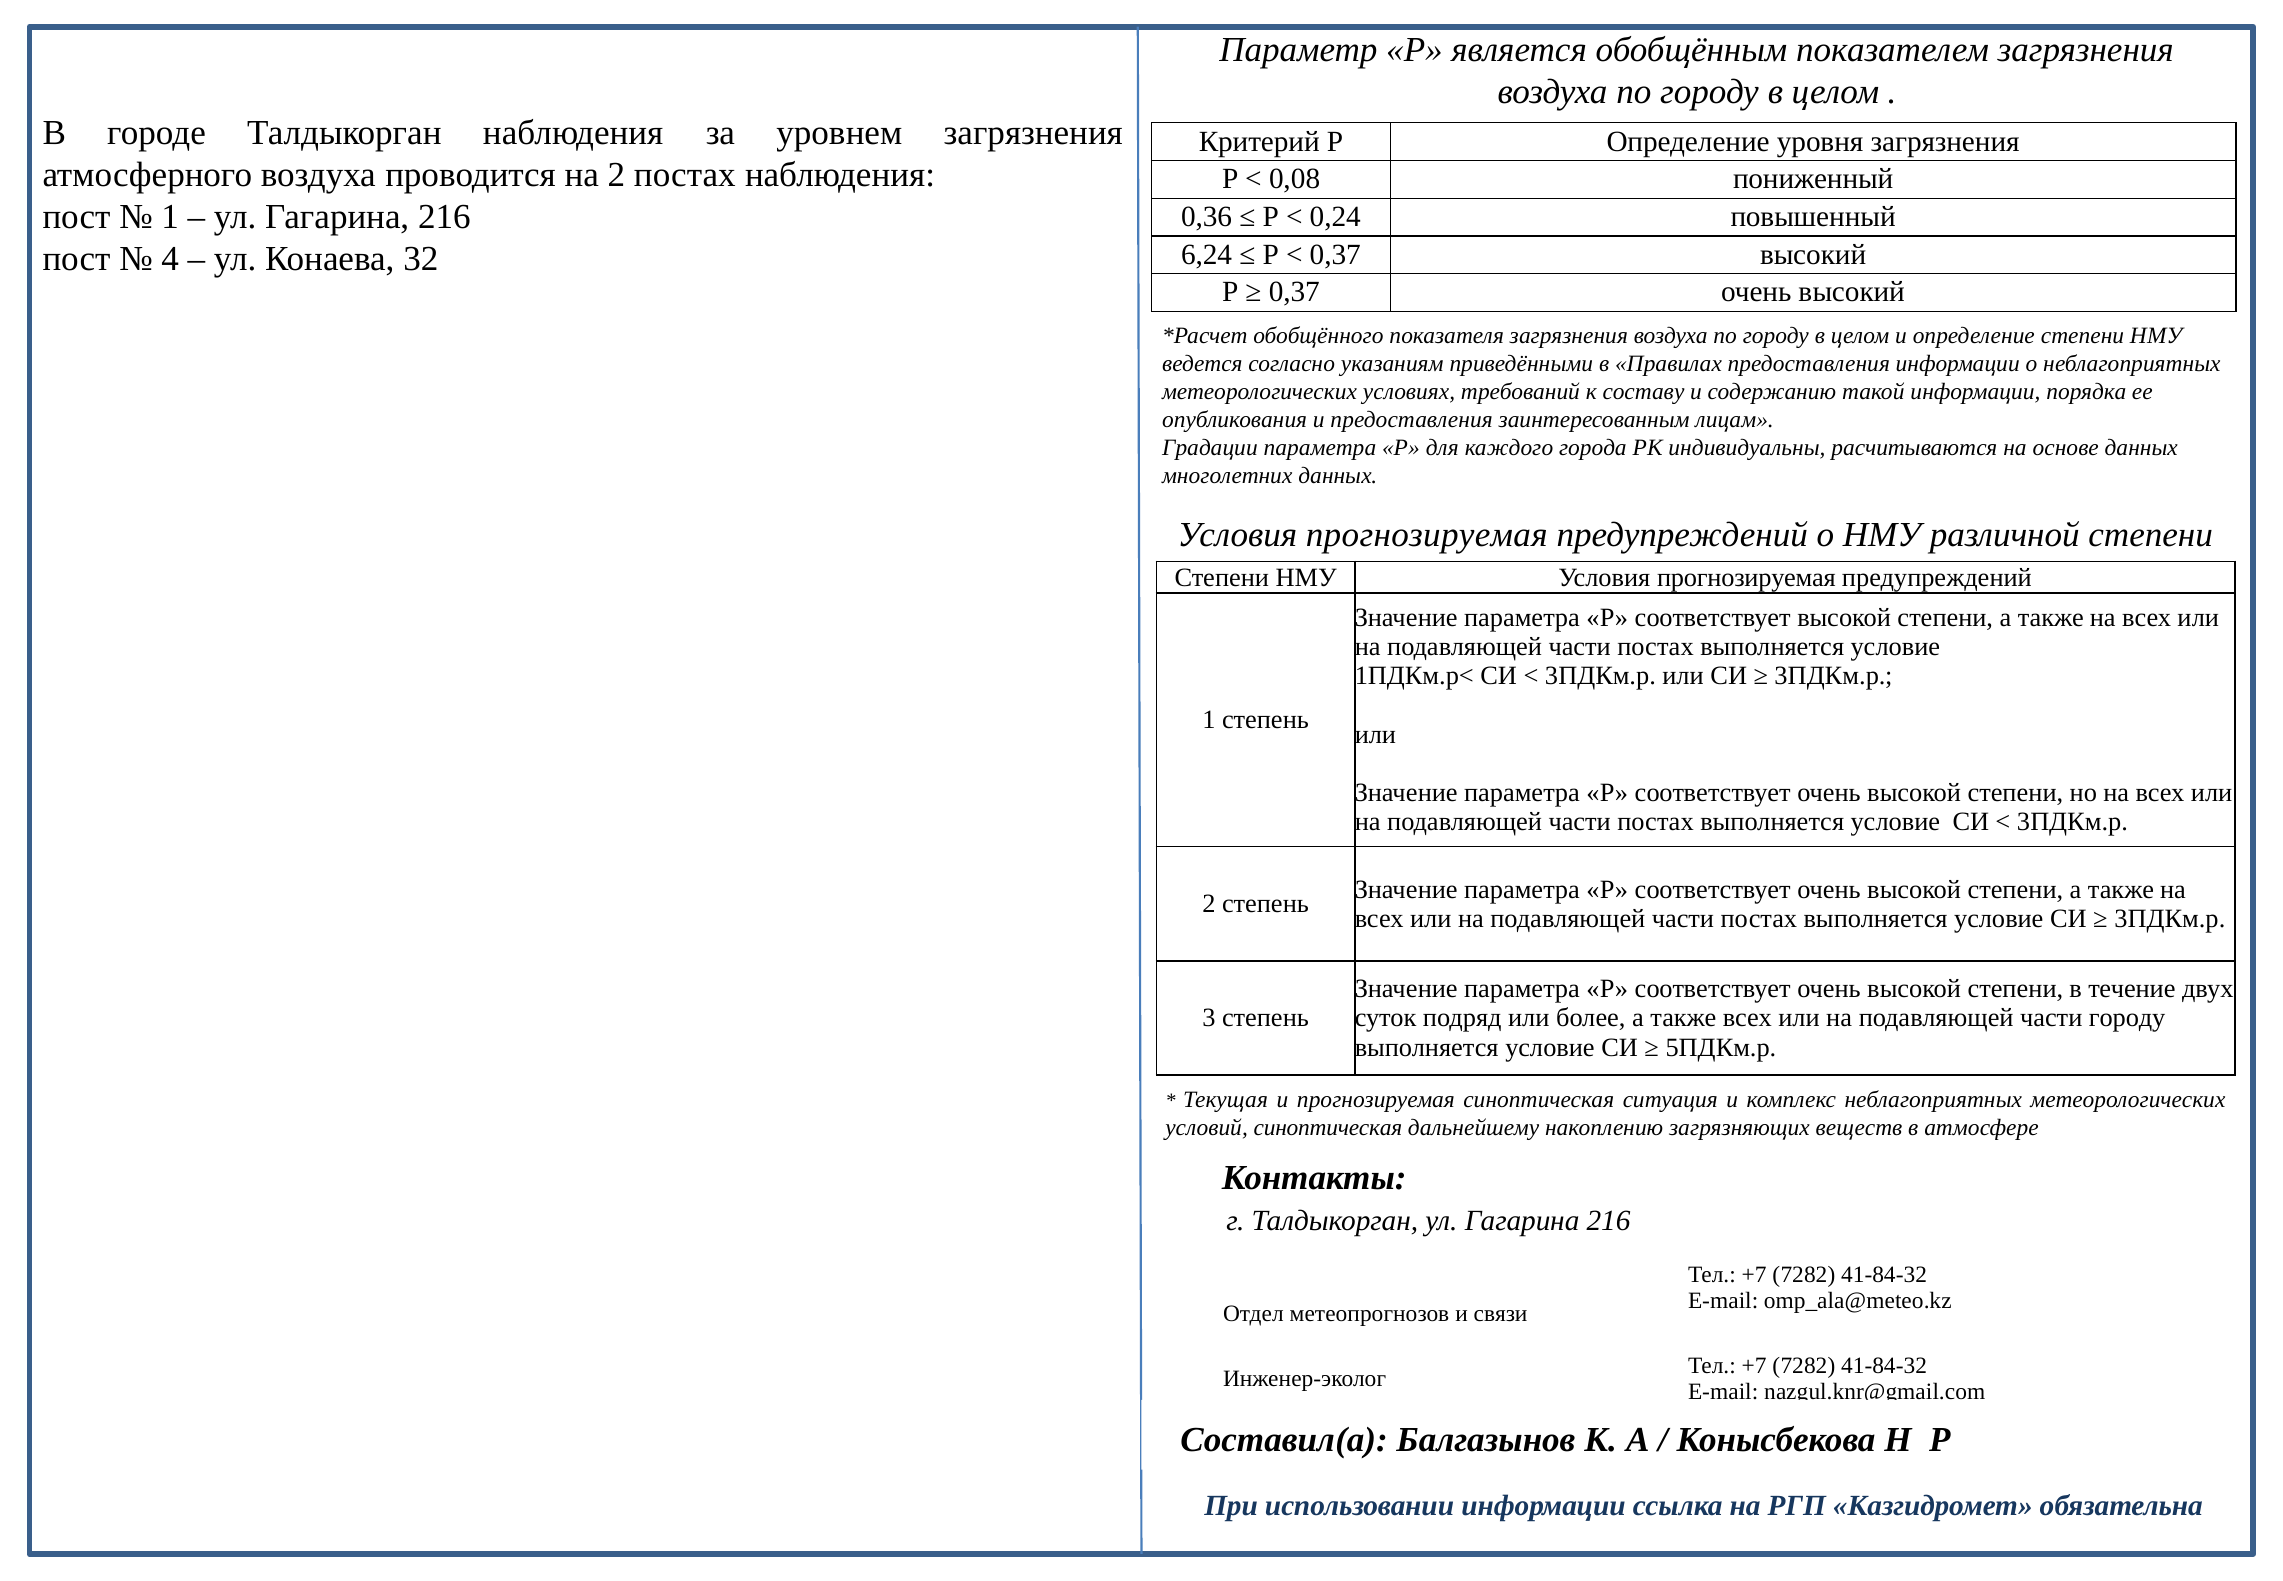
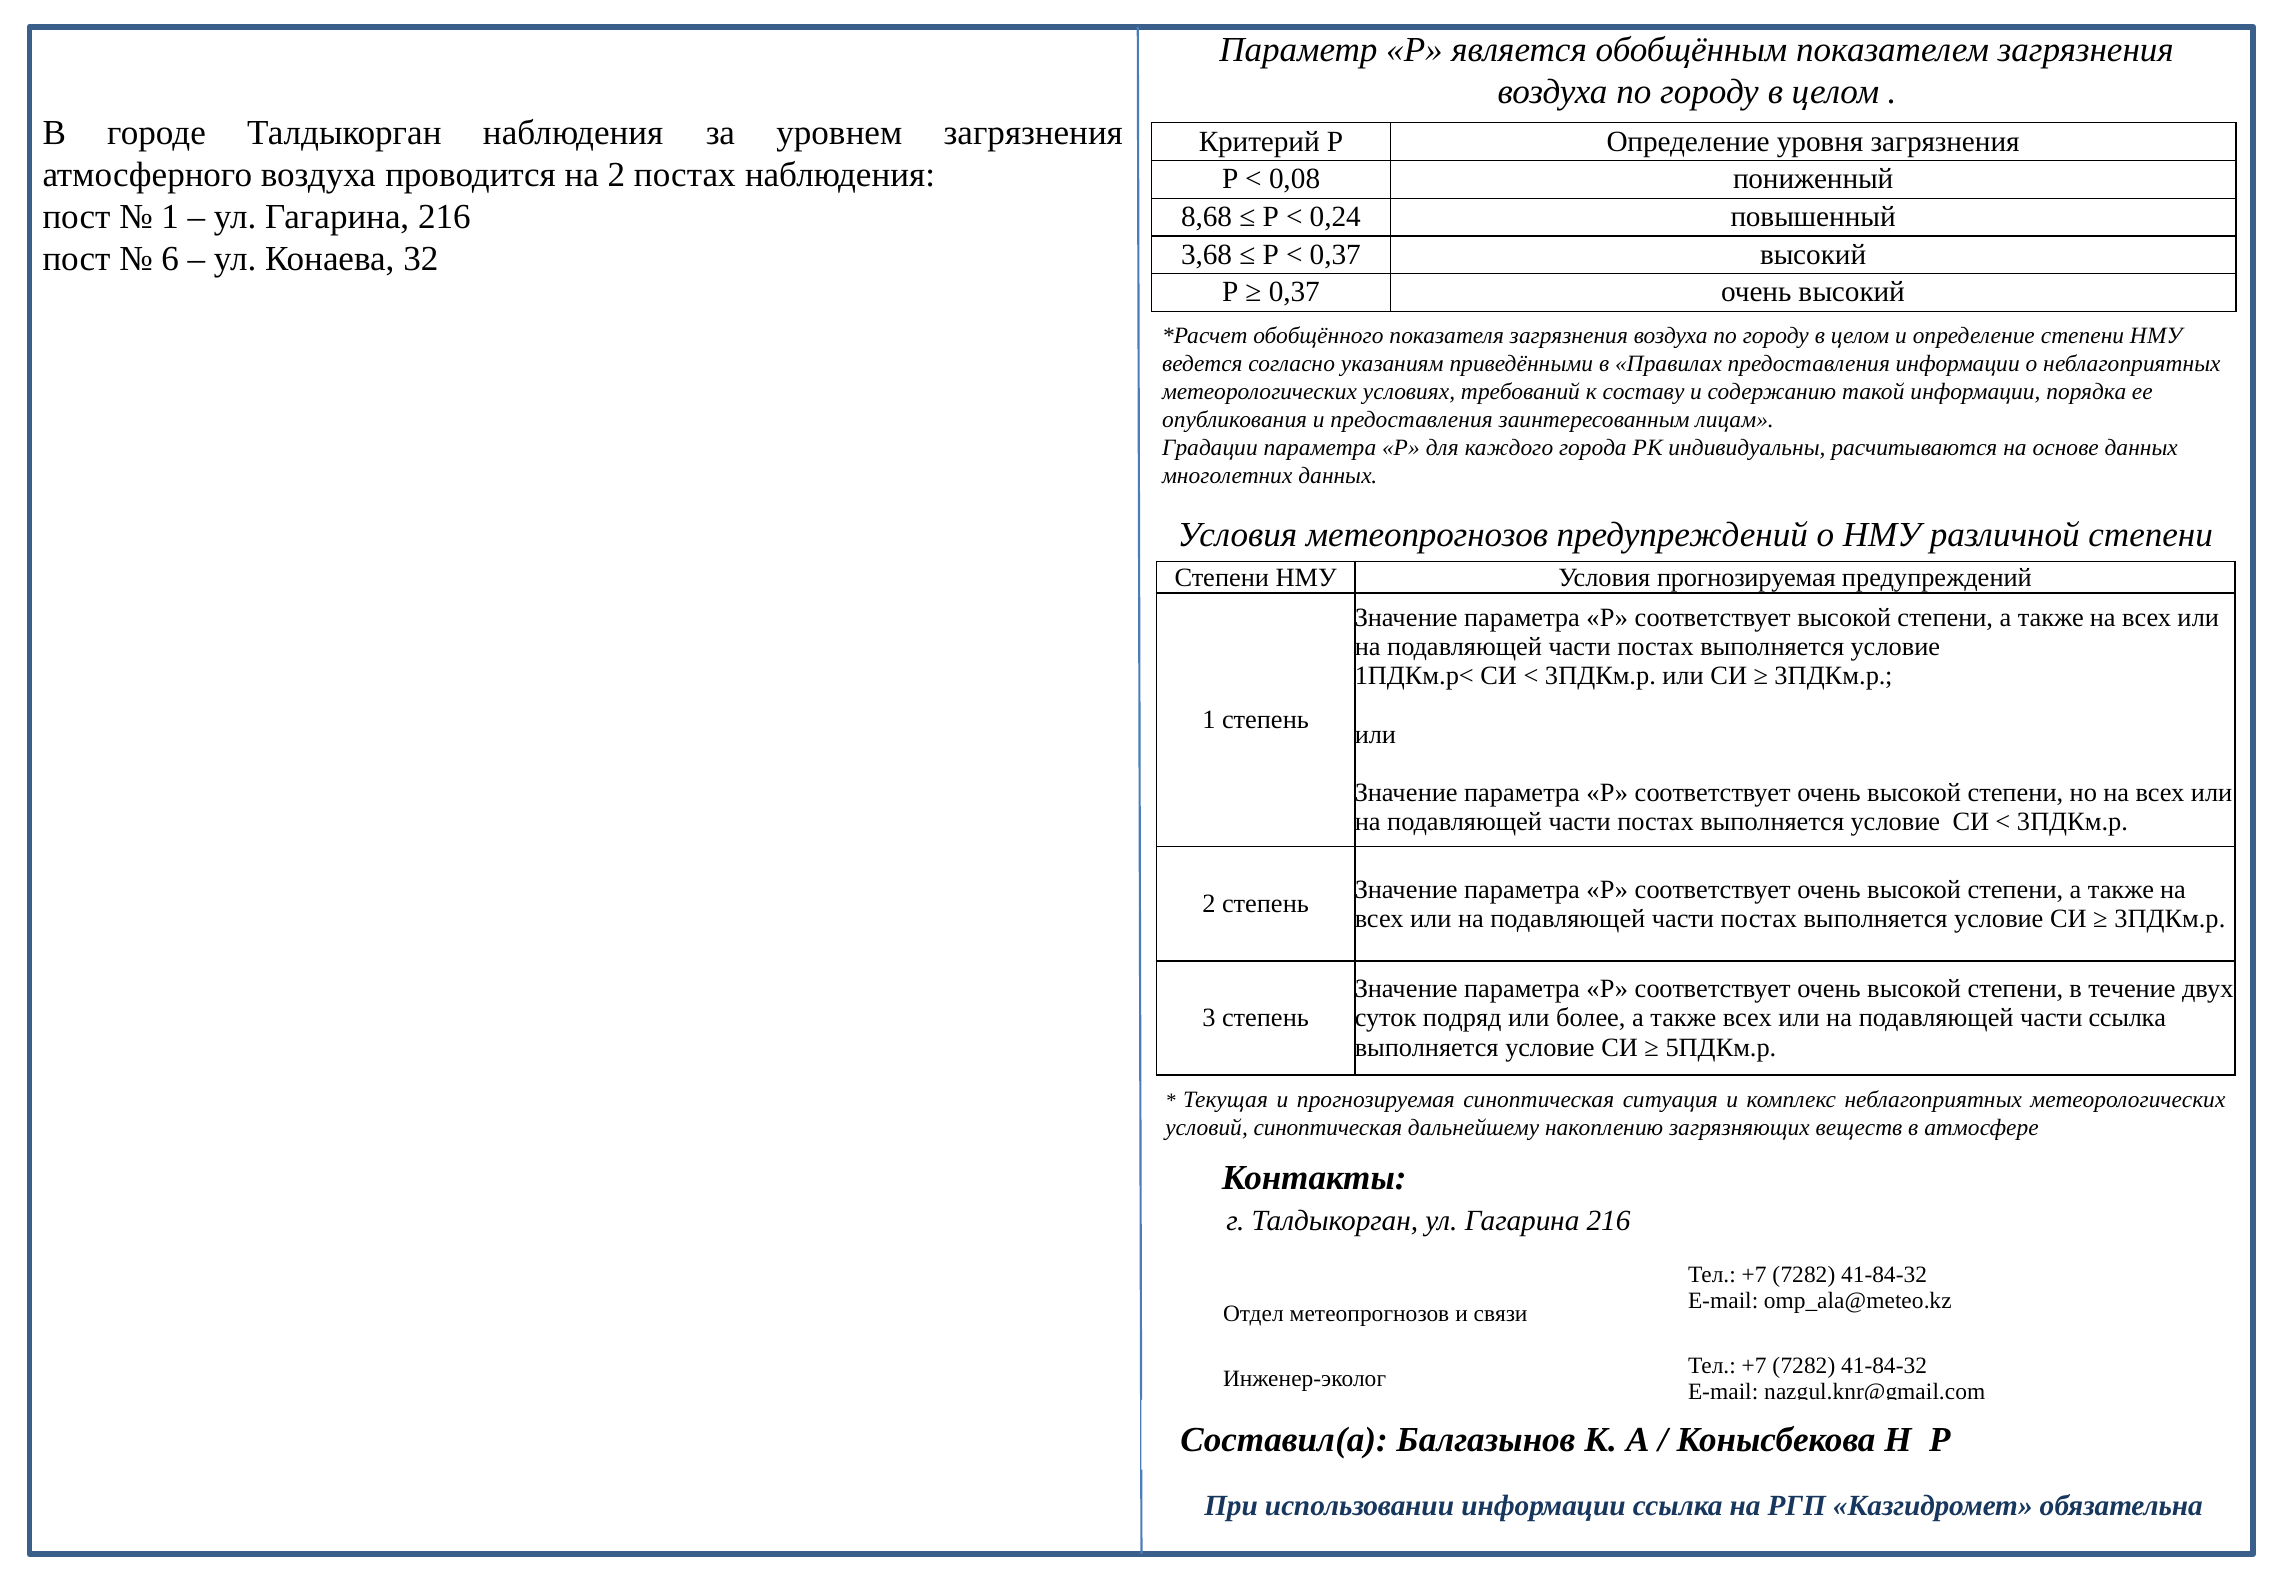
0,36: 0,36 -> 8,68 (1207, 217)
6,24: 6,24 -> 3,68 (1207, 254)
4: 4 -> 6 (170, 259)
прогнозируемая: прогнозируемая -> метеопрогнозов (1427, 535)
части городу: городу -> ссылка (2127, 1018)
